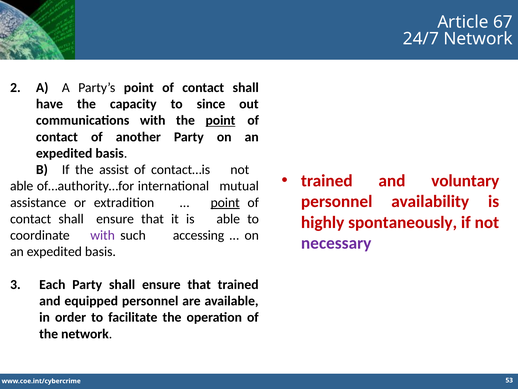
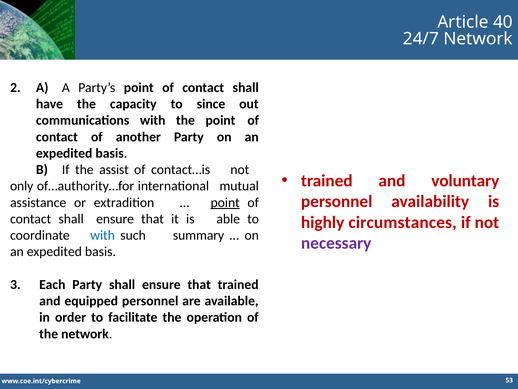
67: 67 -> 40 (503, 22)
point underline: present -> none (220, 120)
able: able -> only (22, 186)
spontaneously: spontaneously -> circumstances (403, 222)
with colour: purple -> blue (103, 235)
accessing: accessing -> summary (199, 235)
